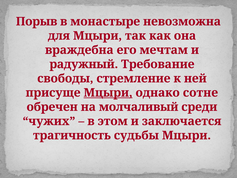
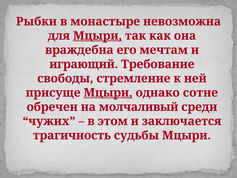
Порыв: Порыв -> Рыбки (36, 21)
Мцыри underline: none -> present (98, 36)
радужный: радужный -> играющий (84, 64)
